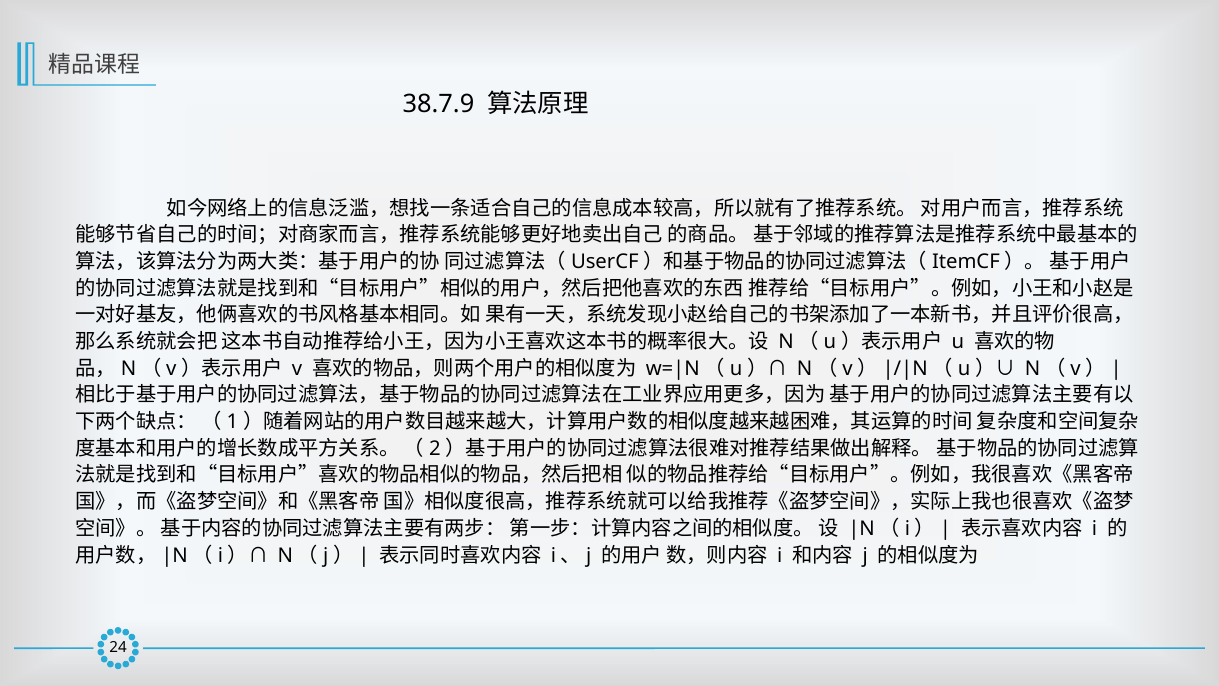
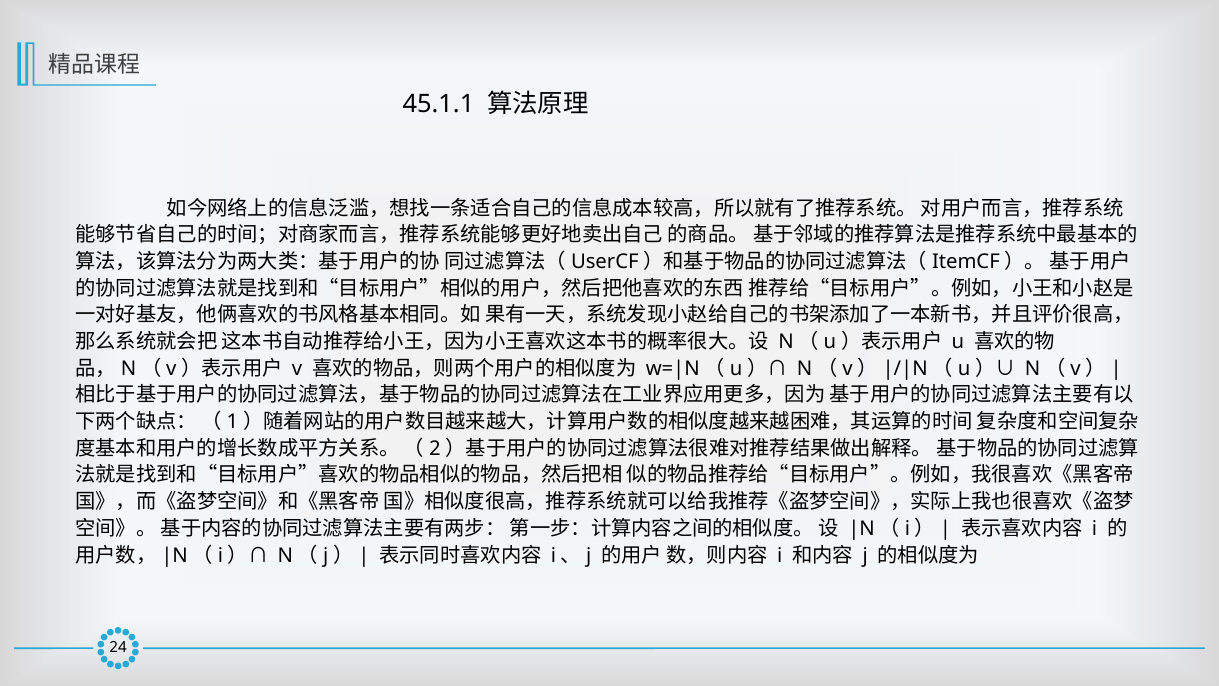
38.7.9: 38.7.9 -> 45.1.1 (438, 104)
